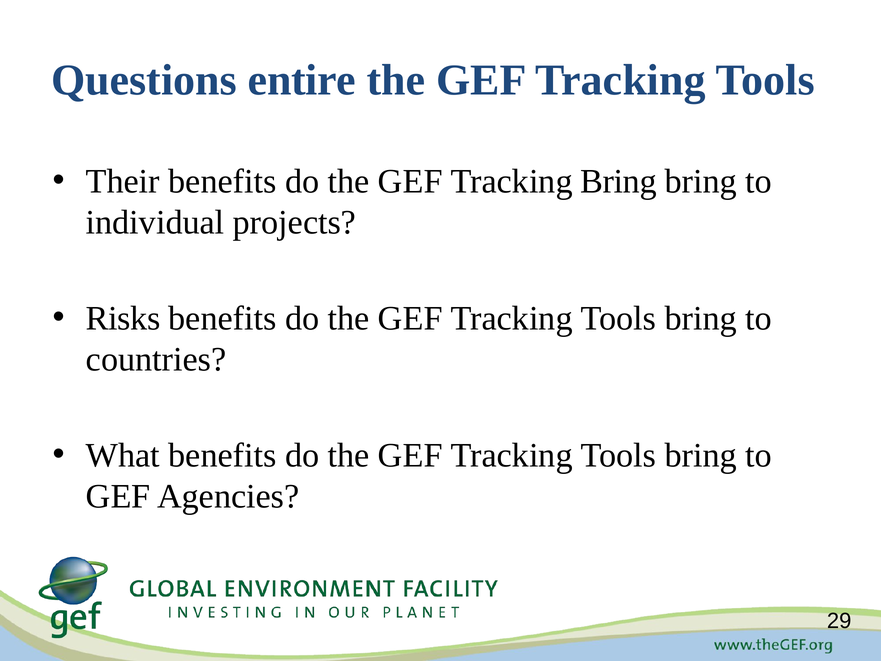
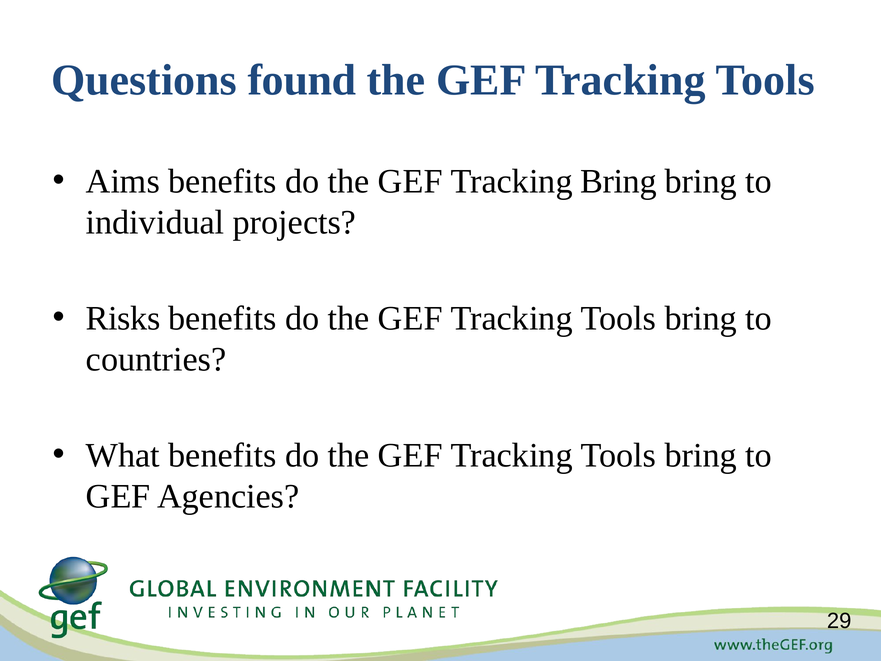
entire: entire -> found (302, 80)
Their: Their -> Aims (123, 181)
